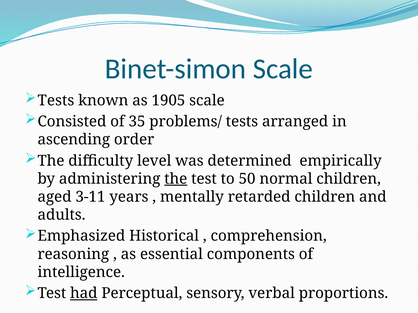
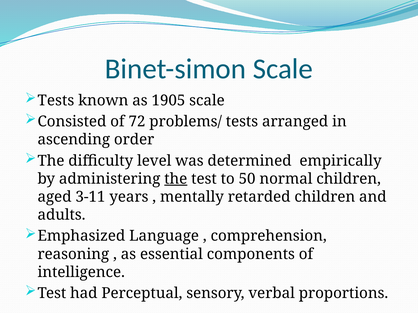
35: 35 -> 72 (137, 122)
Historical: Historical -> Language (164, 236)
had underline: present -> none (84, 294)
